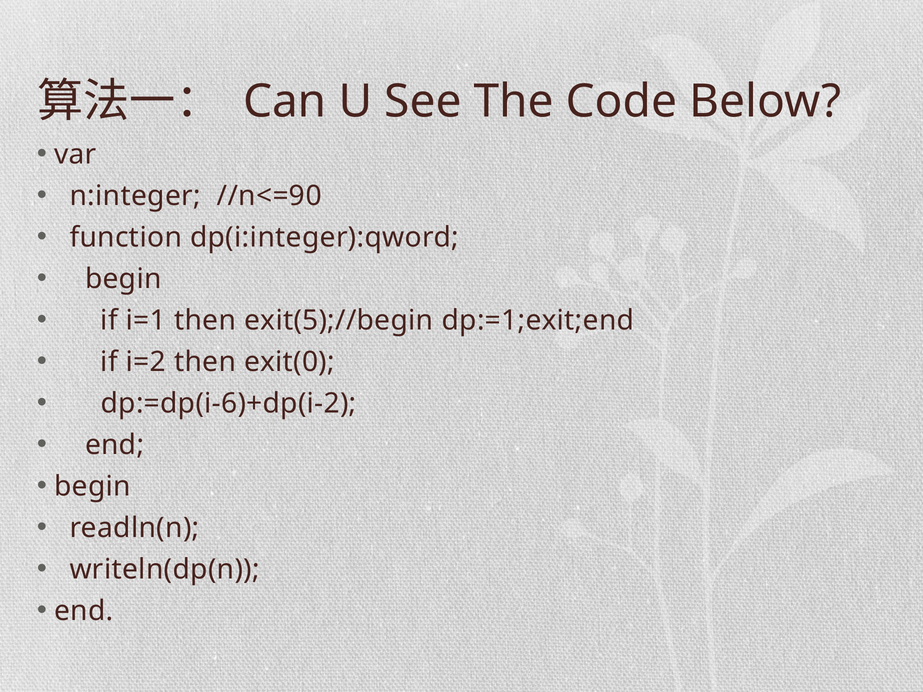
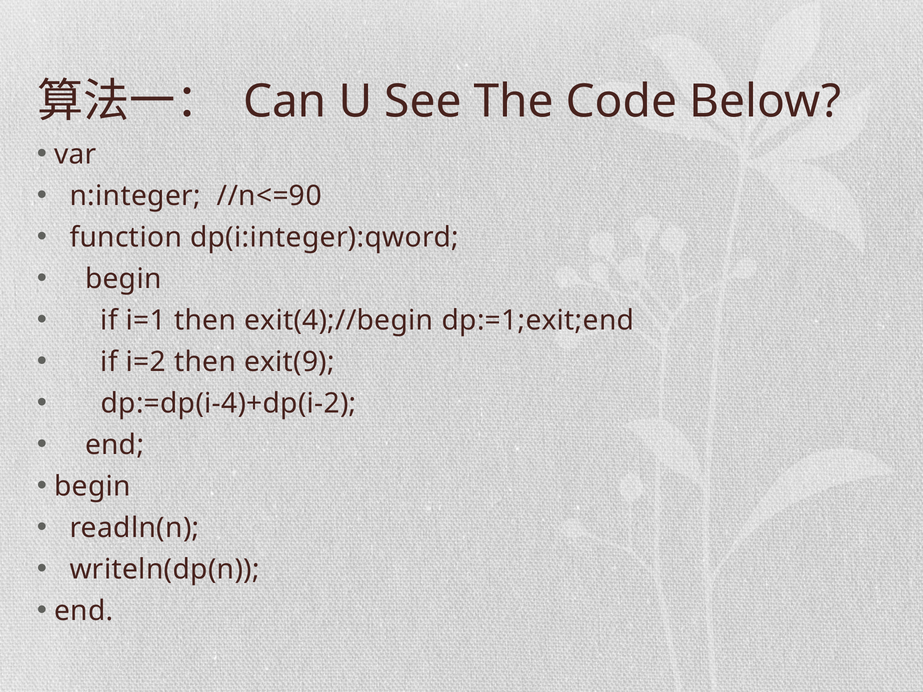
exit(5);//begin: exit(5);//begin -> exit(4);//begin (339, 321)
exit(0: exit(0 -> exit(9 (289, 362)
dp:=dp(i-6)+dp(i-2: dp:=dp(i-6)+dp(i-2 -> dp:=dp(i-4)+dp(i-2 (229, 404)
